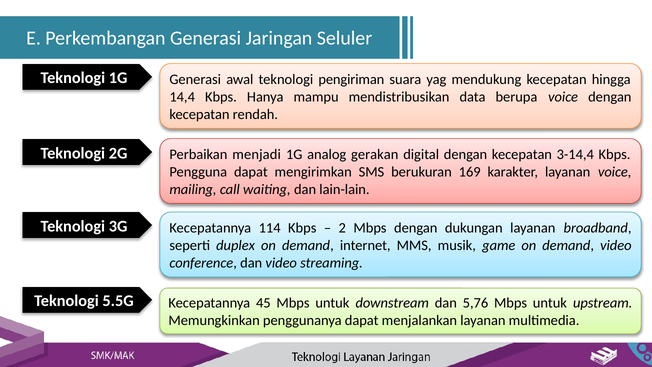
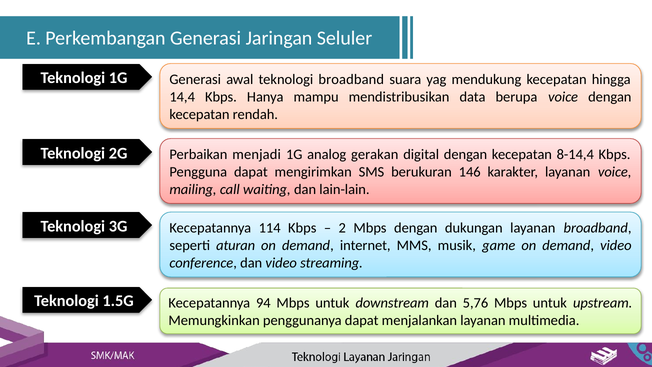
teknologi pengiriman: pengiriman -> broadband (351, 80)
3-14,4: 3-14,4 -> 8-14,4 (575, 155)
169: 169 -> 146 (470, 172)
duplex: duplex -> aturan (236, 245)
5.5G: 5.5G -> 1.5G (118, 301)
45: 45 -> 94 (263, 303)
